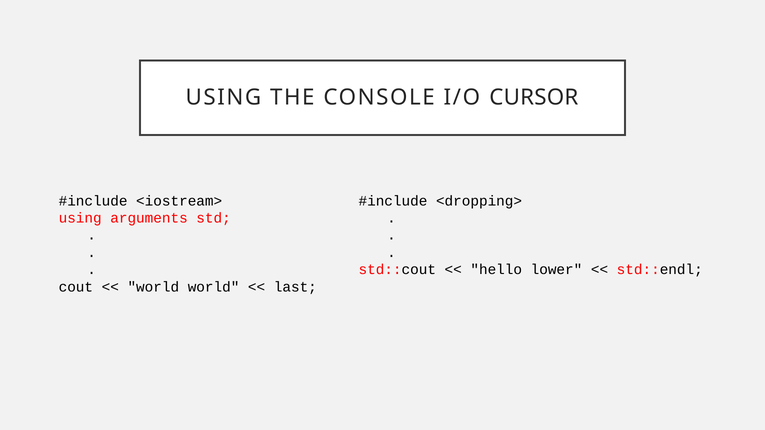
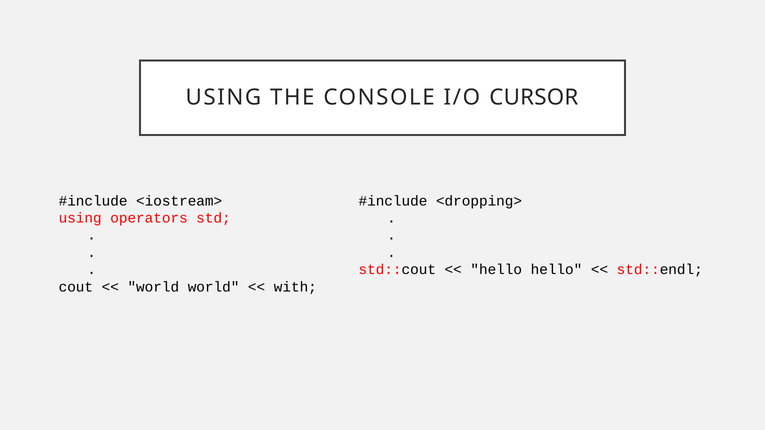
arguments: arguments -> operators (149, 218)
hello lower: lower -> hello (556, 270)
last: last -> with (295, 287)
